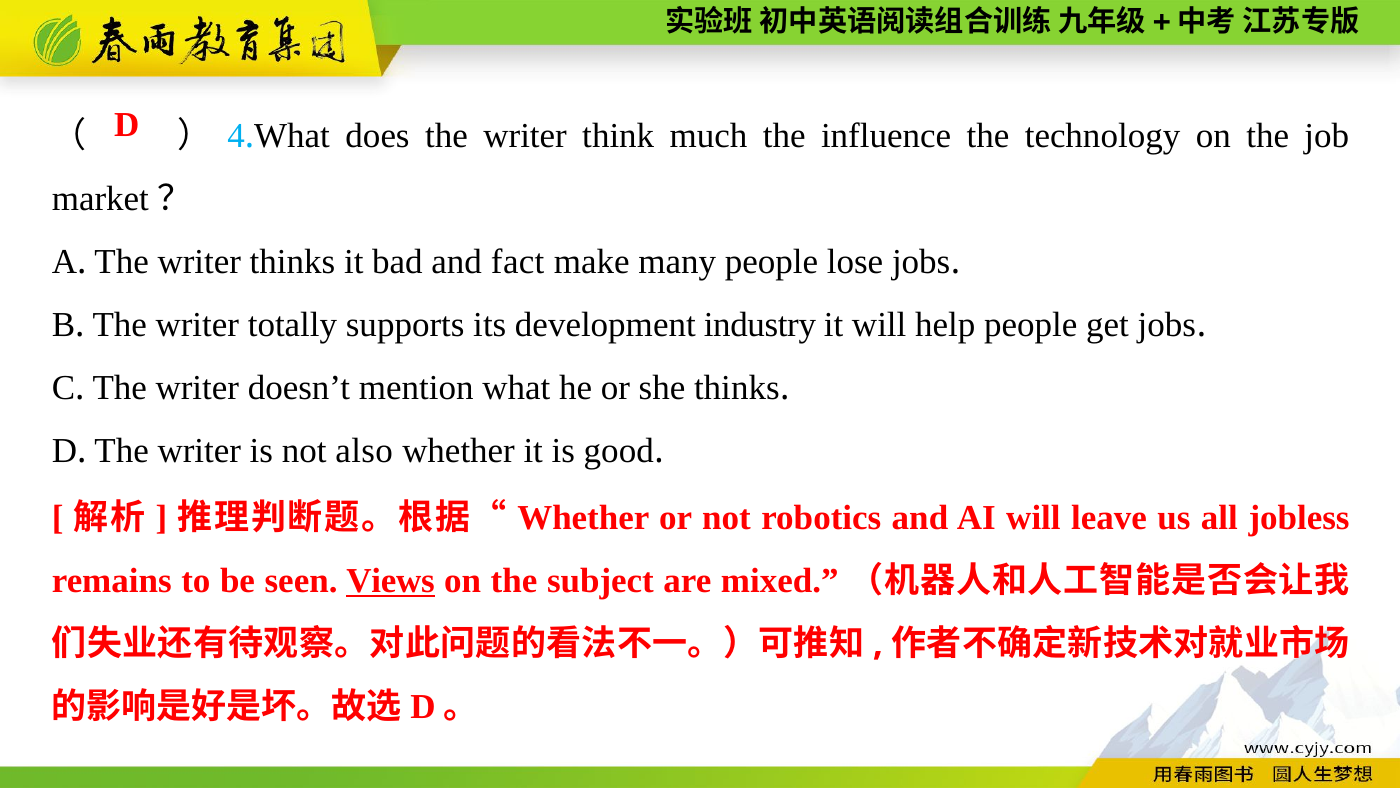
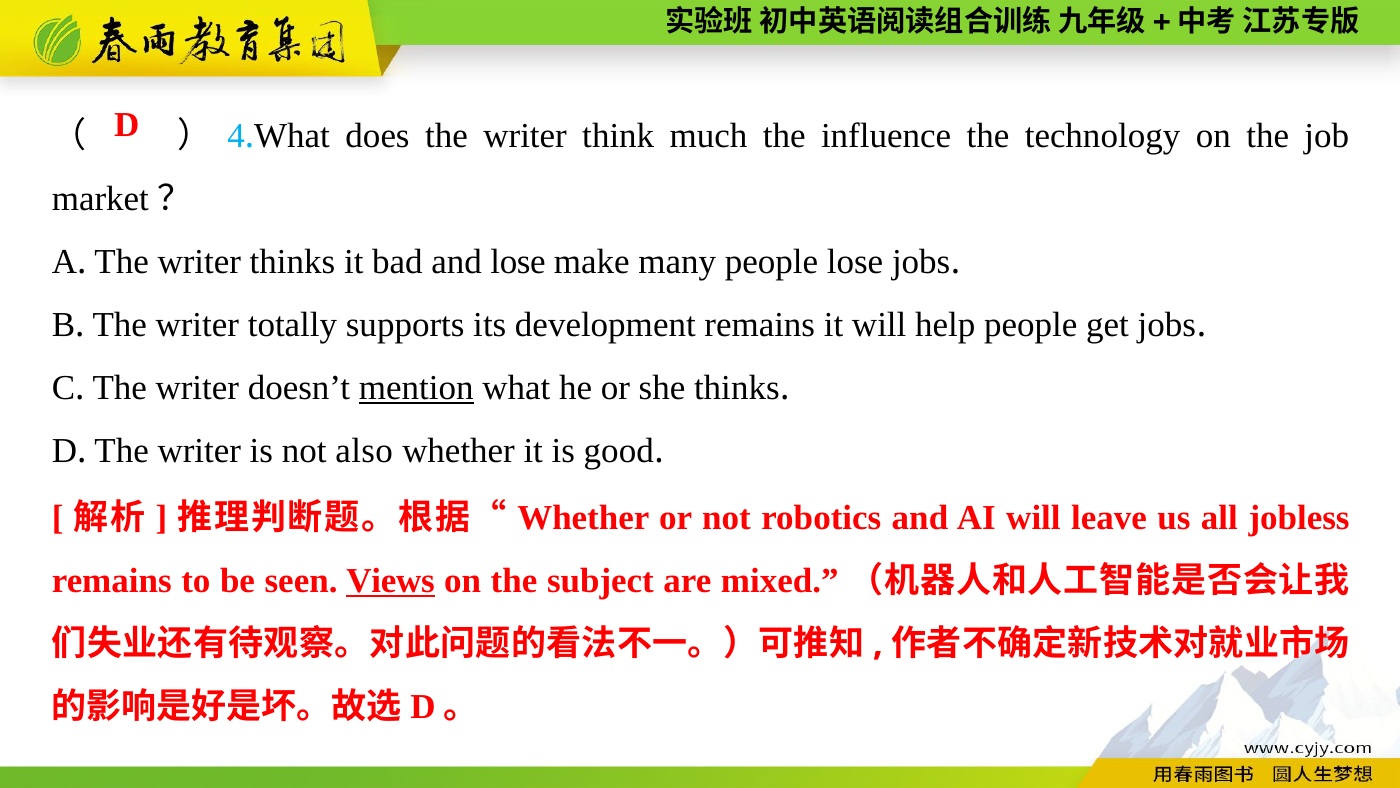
and fact: fact -> lose (518, 261)
development industry: industry -> remains (760, 324)
mention underline: none -> present (416, 387)
